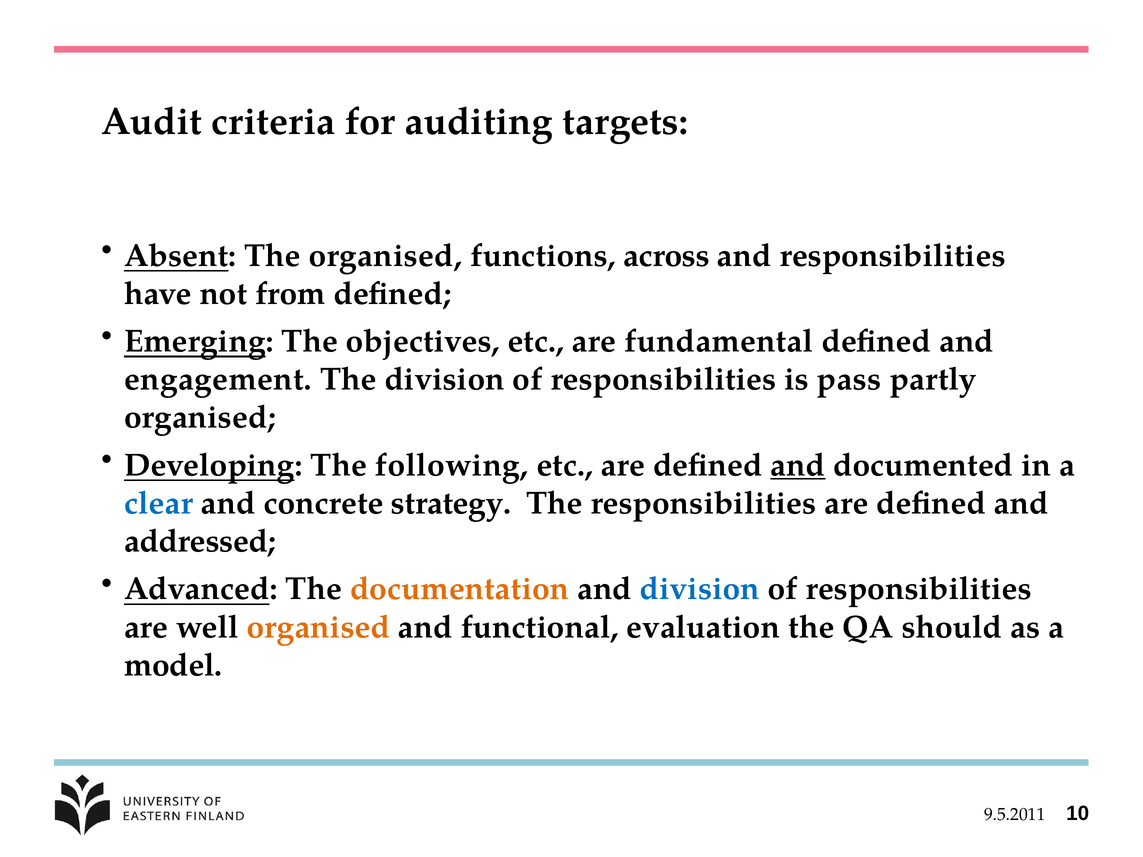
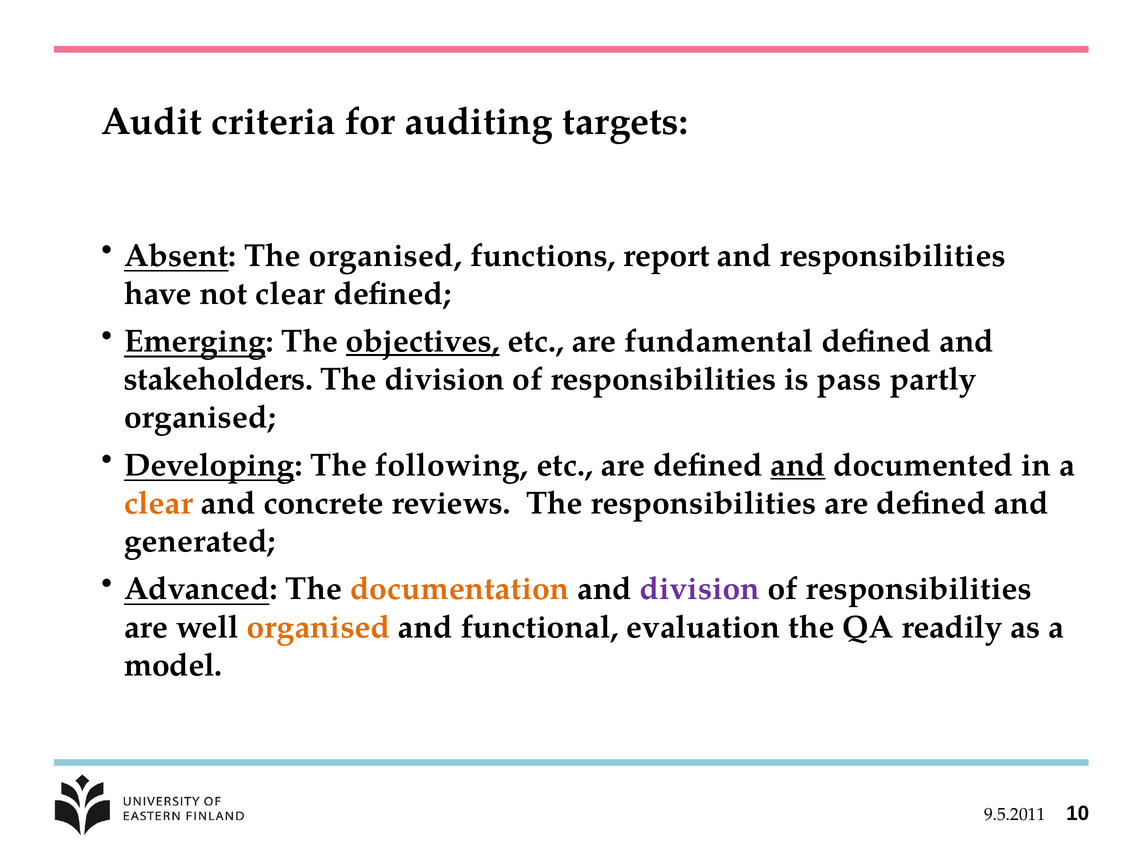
across: across -> report (667, 256)
not from: from -> clear (290, 294)
objectives underline: none -> present (423, 341)
engagement: engagement -> stakeholders (218, 379)
clear colour: blue -> orange (159, 503)
strategy: strategy -> reviews (451, 503)
addressed: addressed -> generated (200, 541)
division colour: blue -> purple (700, 589)
should: should -> readily (952, 627)
